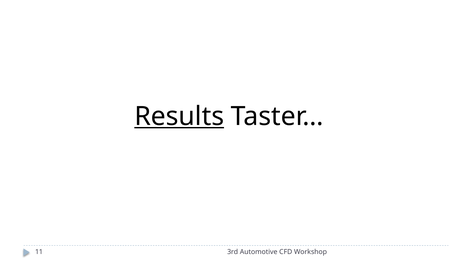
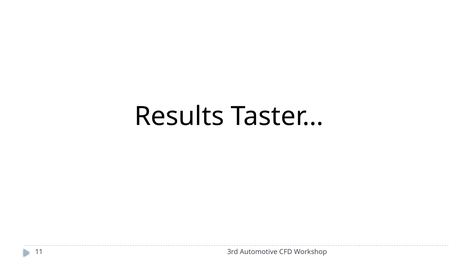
Results underline: present -> none (179, 117)
